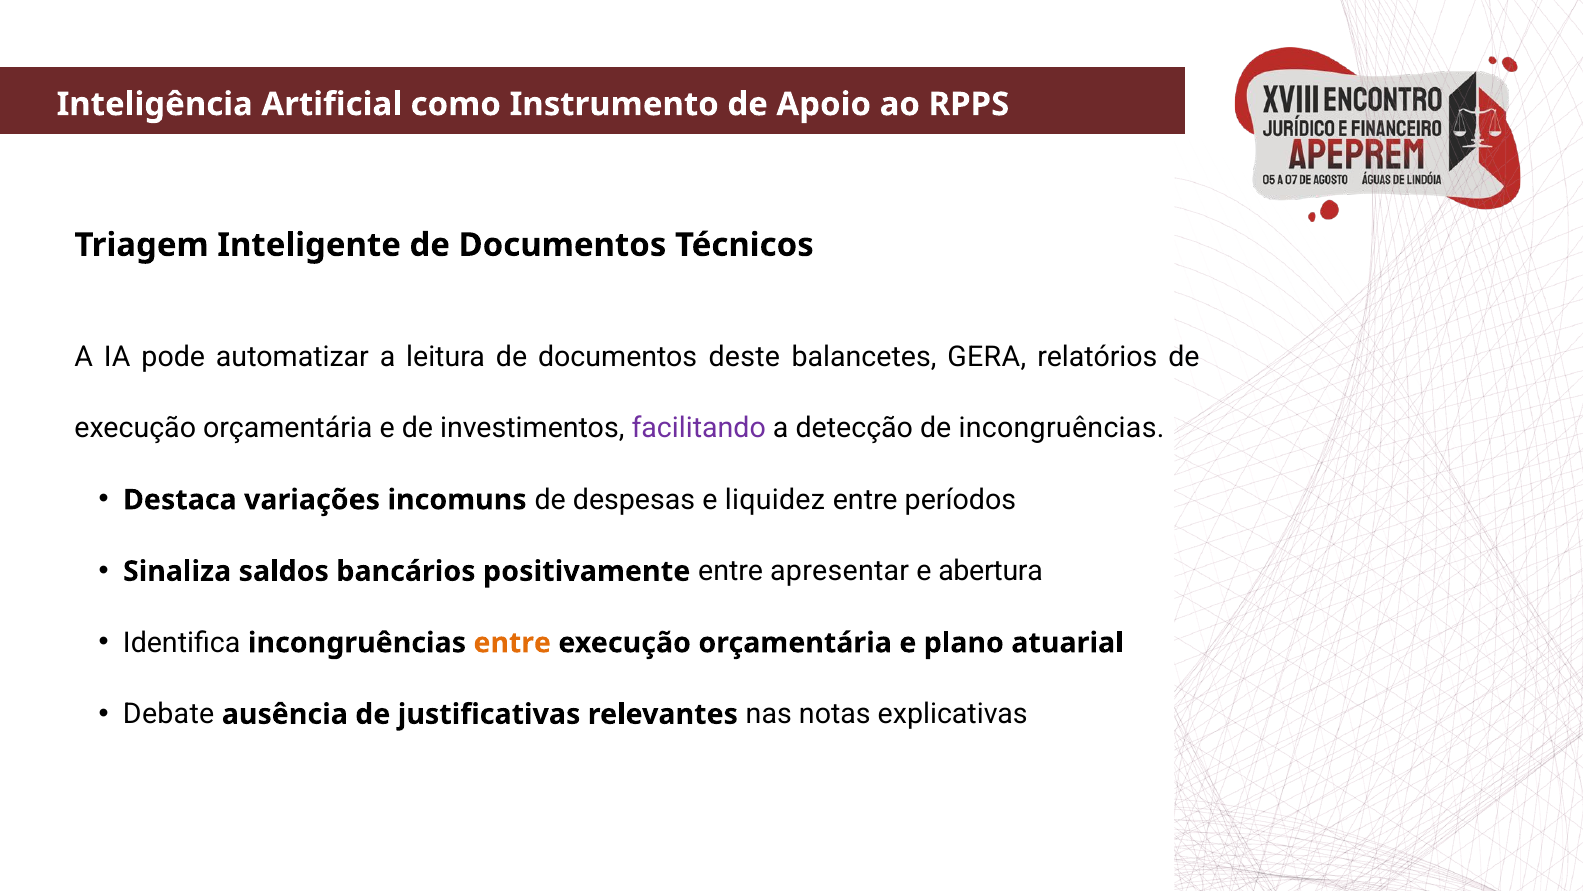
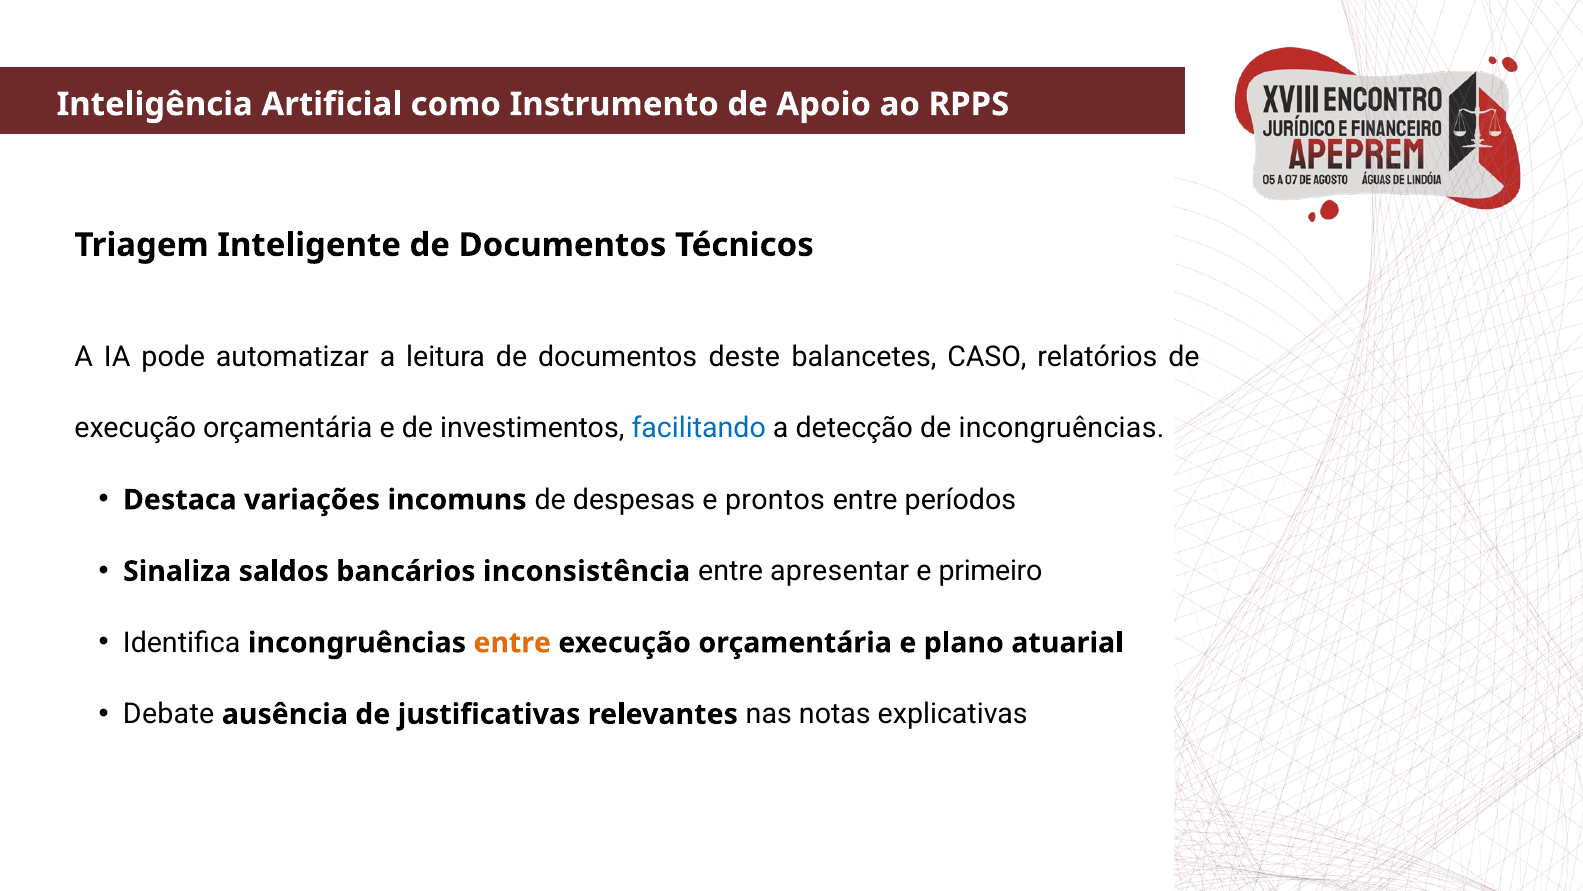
GERA: GERA -> CASO (987, 357)
facilitando colour: purple -> blue (699, 428)
liquidez: liquidez -> prontos (775, 500)
positivamente: positivamente -> inconsistência (587, 571)
abertura: abertura -> primeiro (991, 571)
